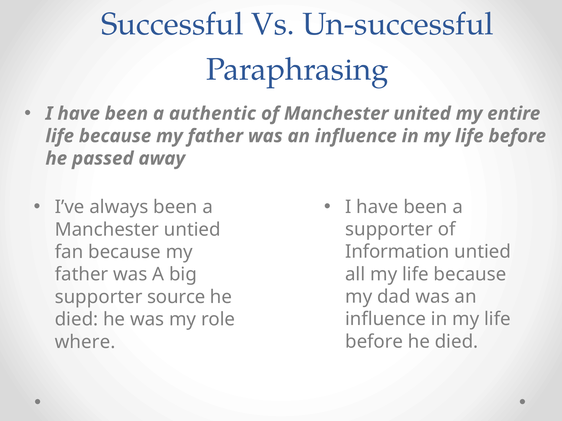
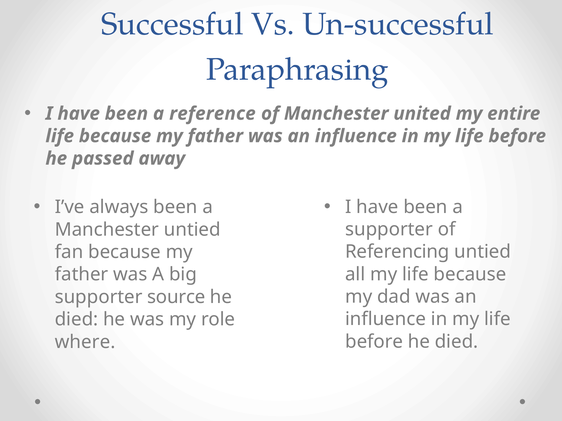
authentic: authentic -> reference (212, 114)
Information: Information -> Referencing (397, 252)
